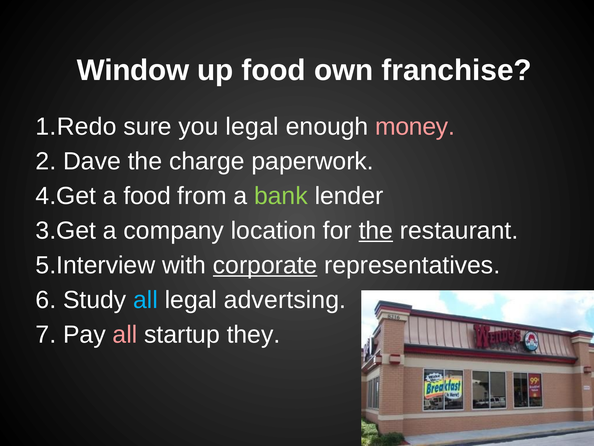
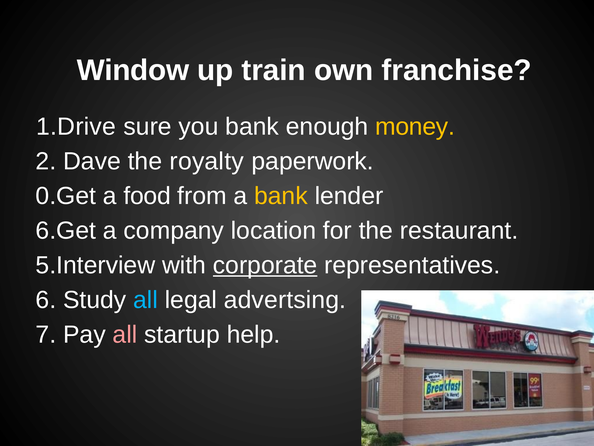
up food: food -> train (274, 70)
1.Redo: 1.Redo -> 1.Drive (76, 126)
you legal: legal -> bank (252, 126)
money colour: pink -> yellow (415, 126)
charge: charge -> royalty (207, 161)
4.Get: 4.Get -> 0.Get (66, 196)
bank colour: light green -> yellow (281, 196)
3.Get: 3.Get -> 6.Get (66, 230)
the underline: present -> none (376, 230)
they: they -> help (254, 334)
